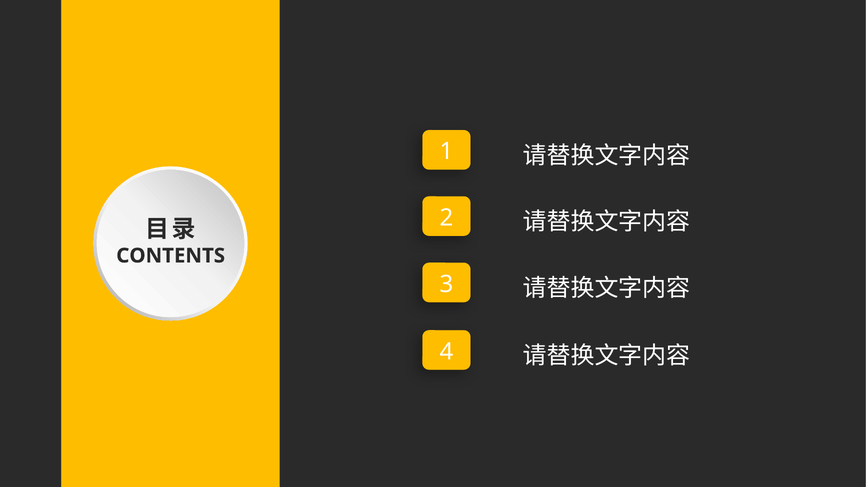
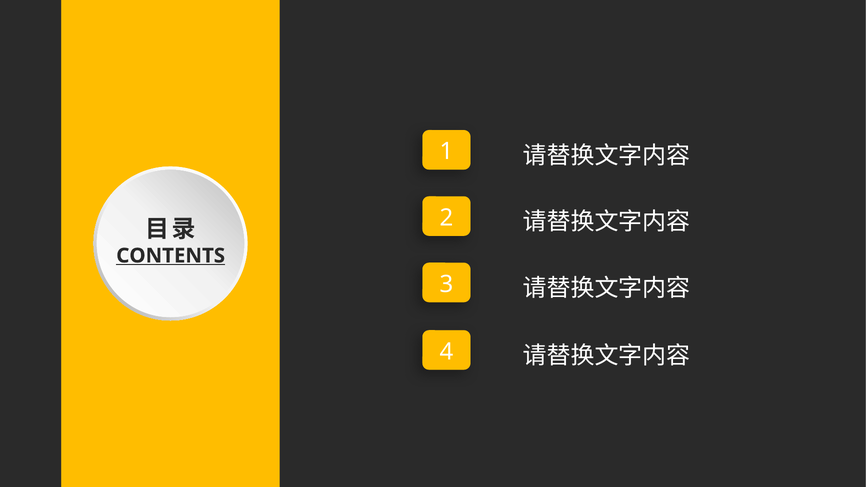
CONTENTS underline: none -> present (171, 256)
